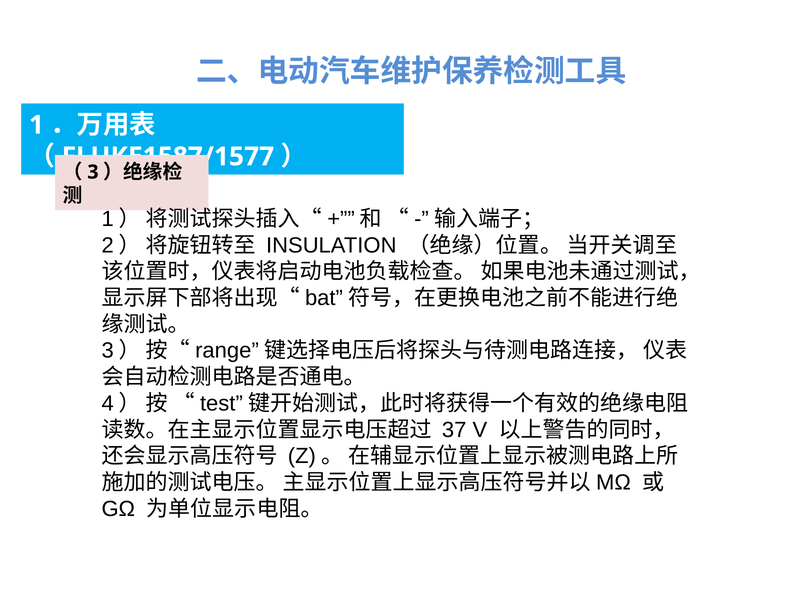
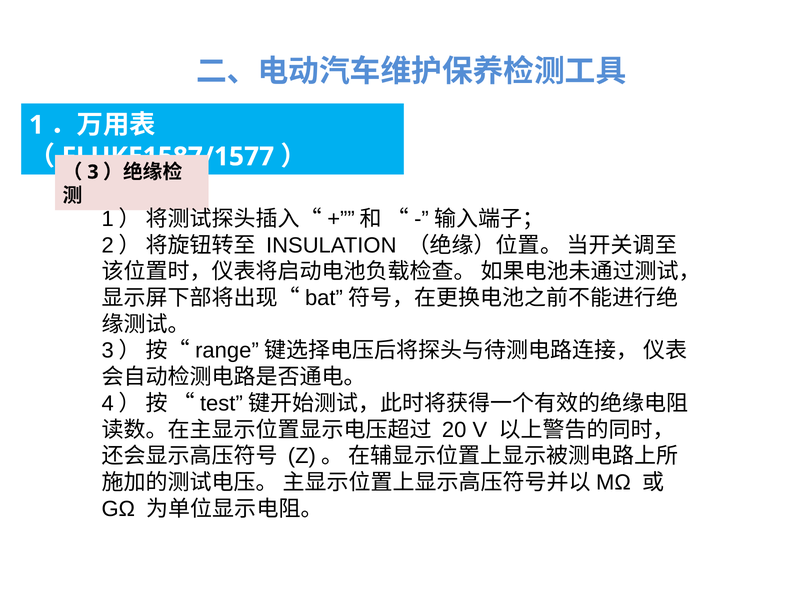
37: 37 -> 20 (454, 430)
